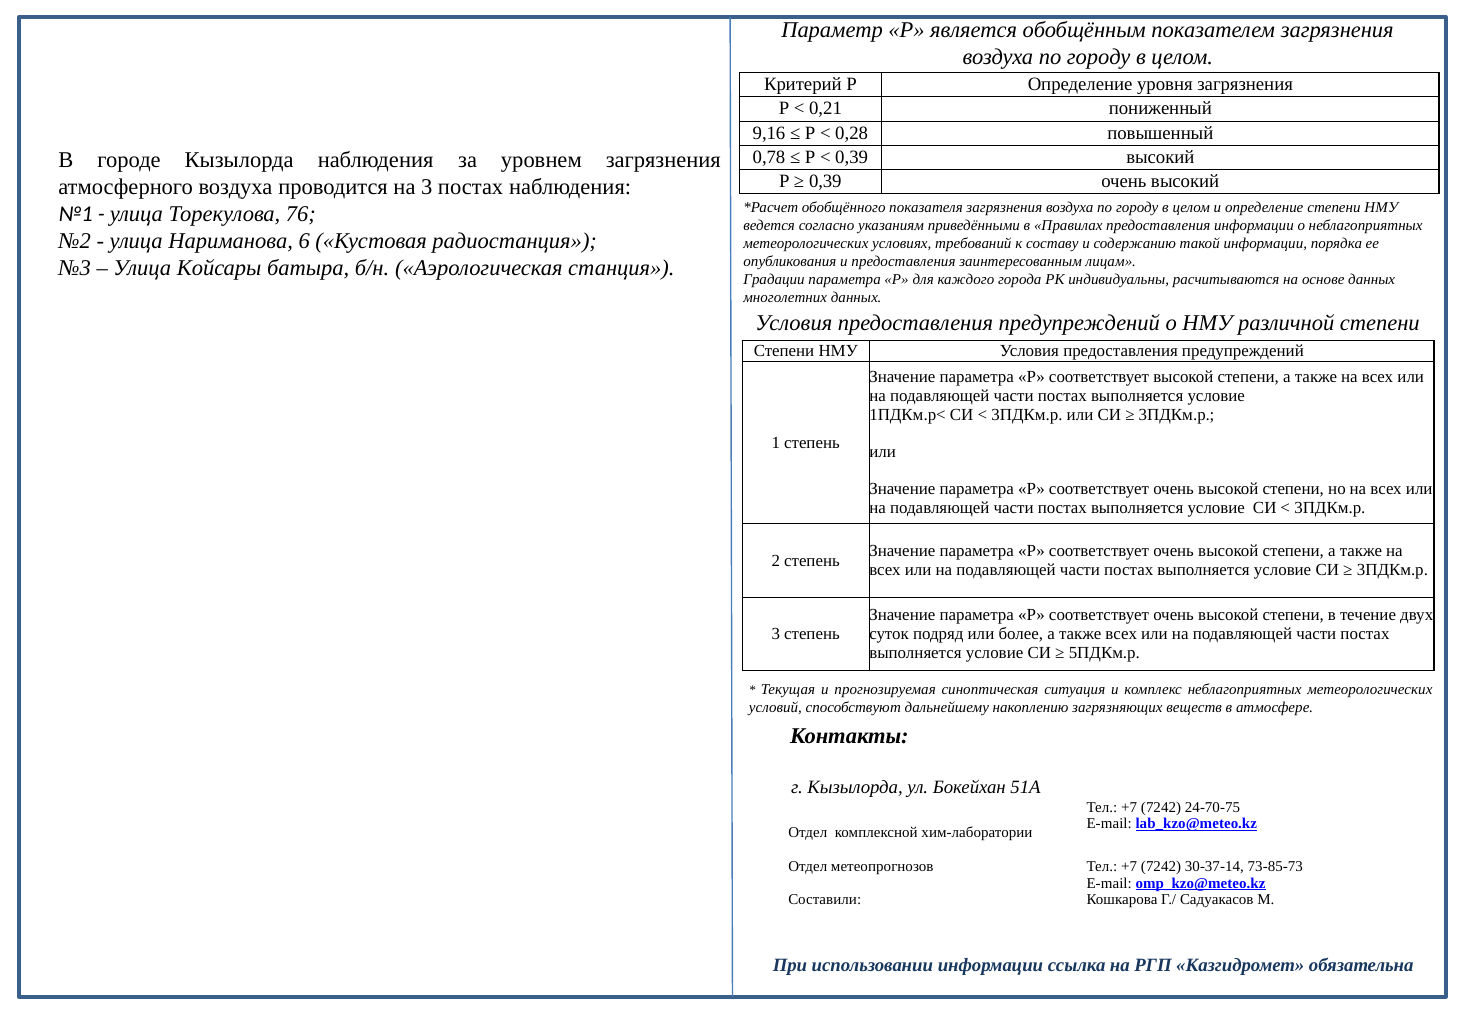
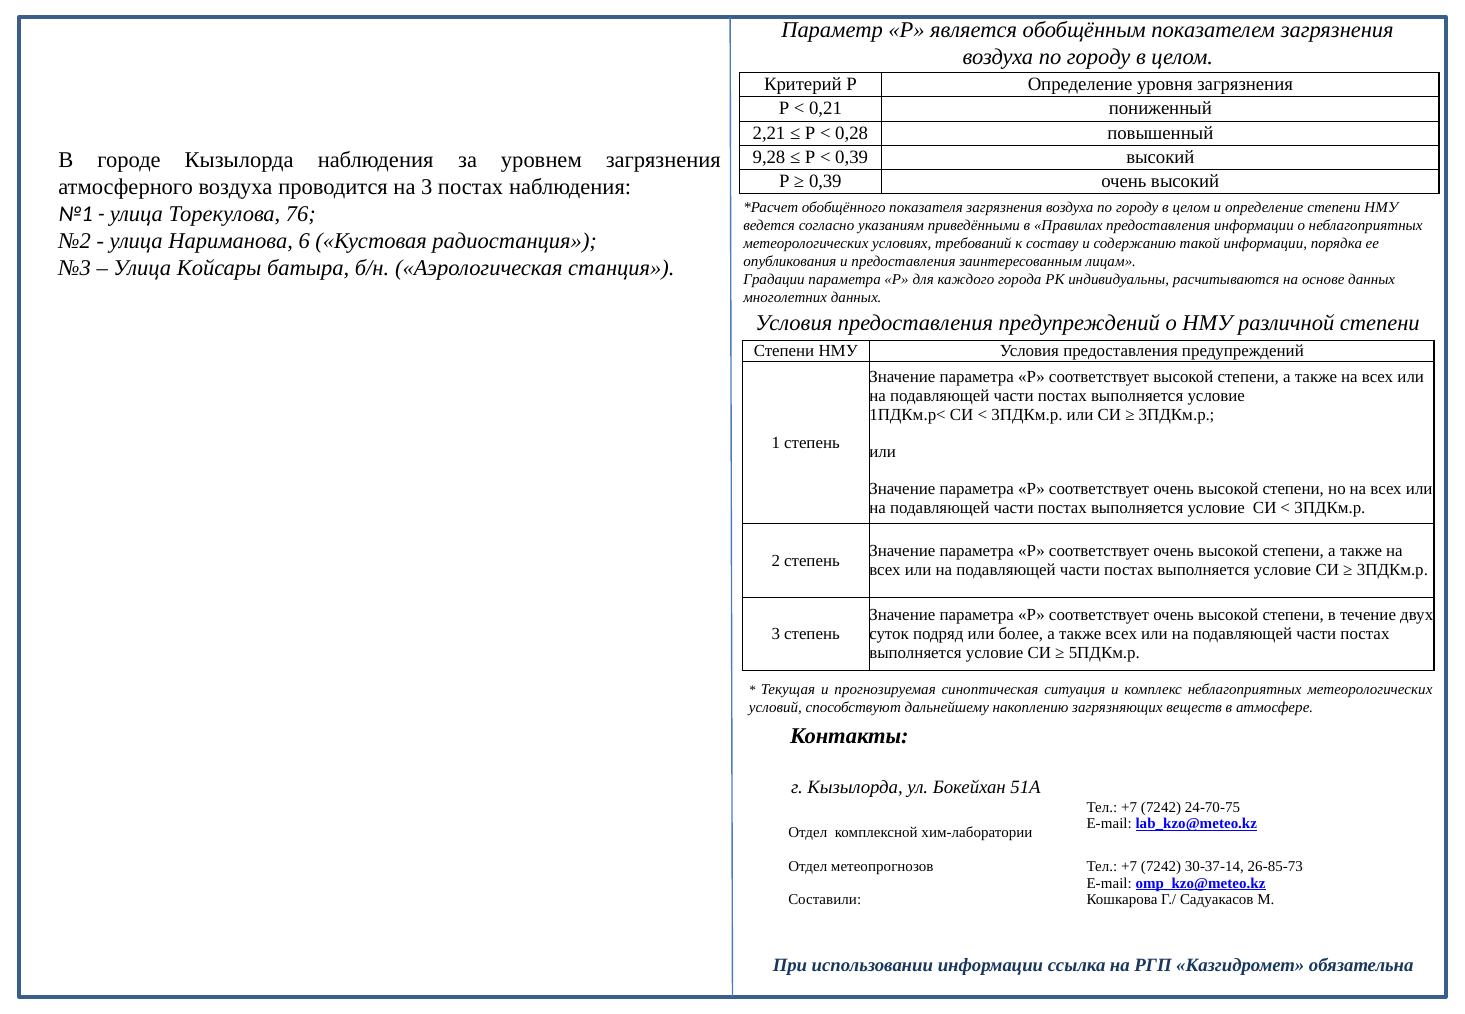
9,16: 9,16 -> 2,21 (769, 133)
0,78: 0,78 -> 9,28 (769, 157)
73-85-73: 73-85-73 -> 26-85-73 (1275, 867)
